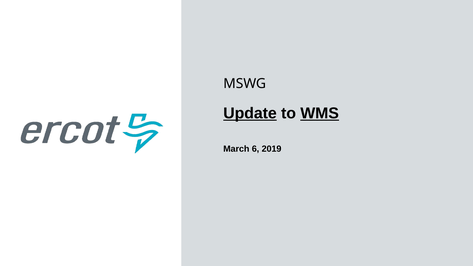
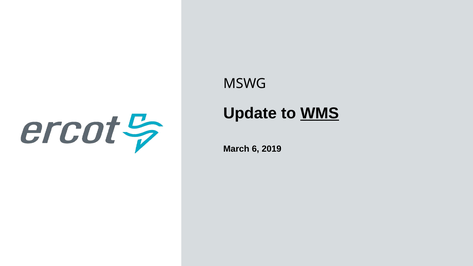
Update underline: present -> none (250, 113)
